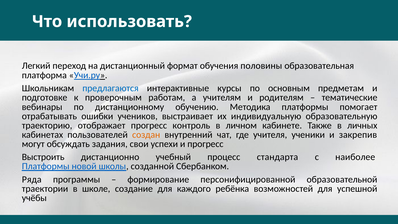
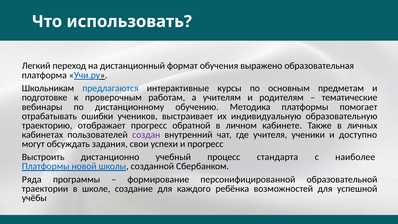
половины: половины -> выражено (261, 66)
контроль: контроль -> обратной (191, 125)
создан colour: orange -> purple (146, 135)
закрепив: закрепив -> доступно (358, 135)
